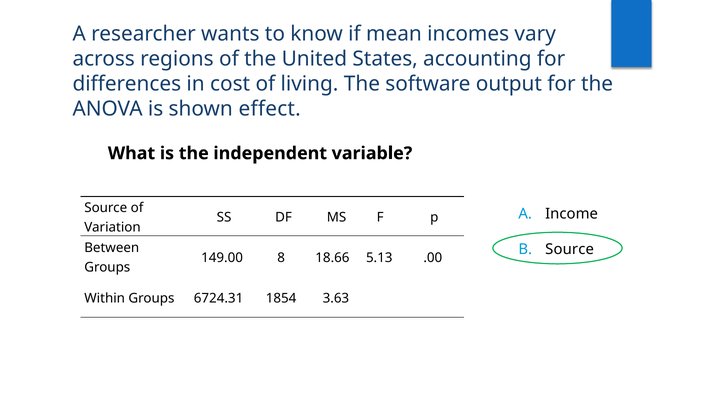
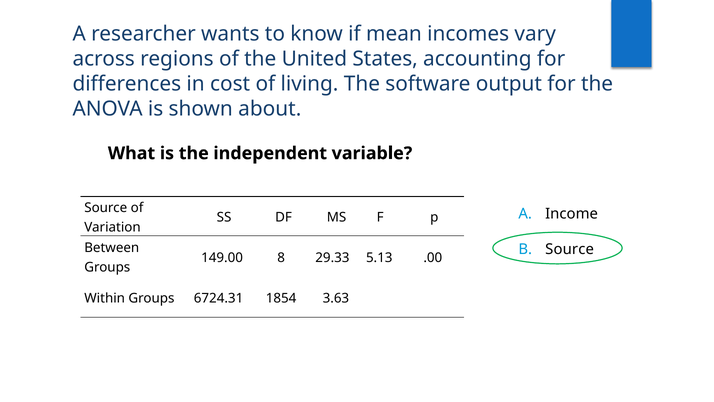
effect: effect -> about (270, 109)
18.66: 18.66 -> 29.33 (332, 257)
